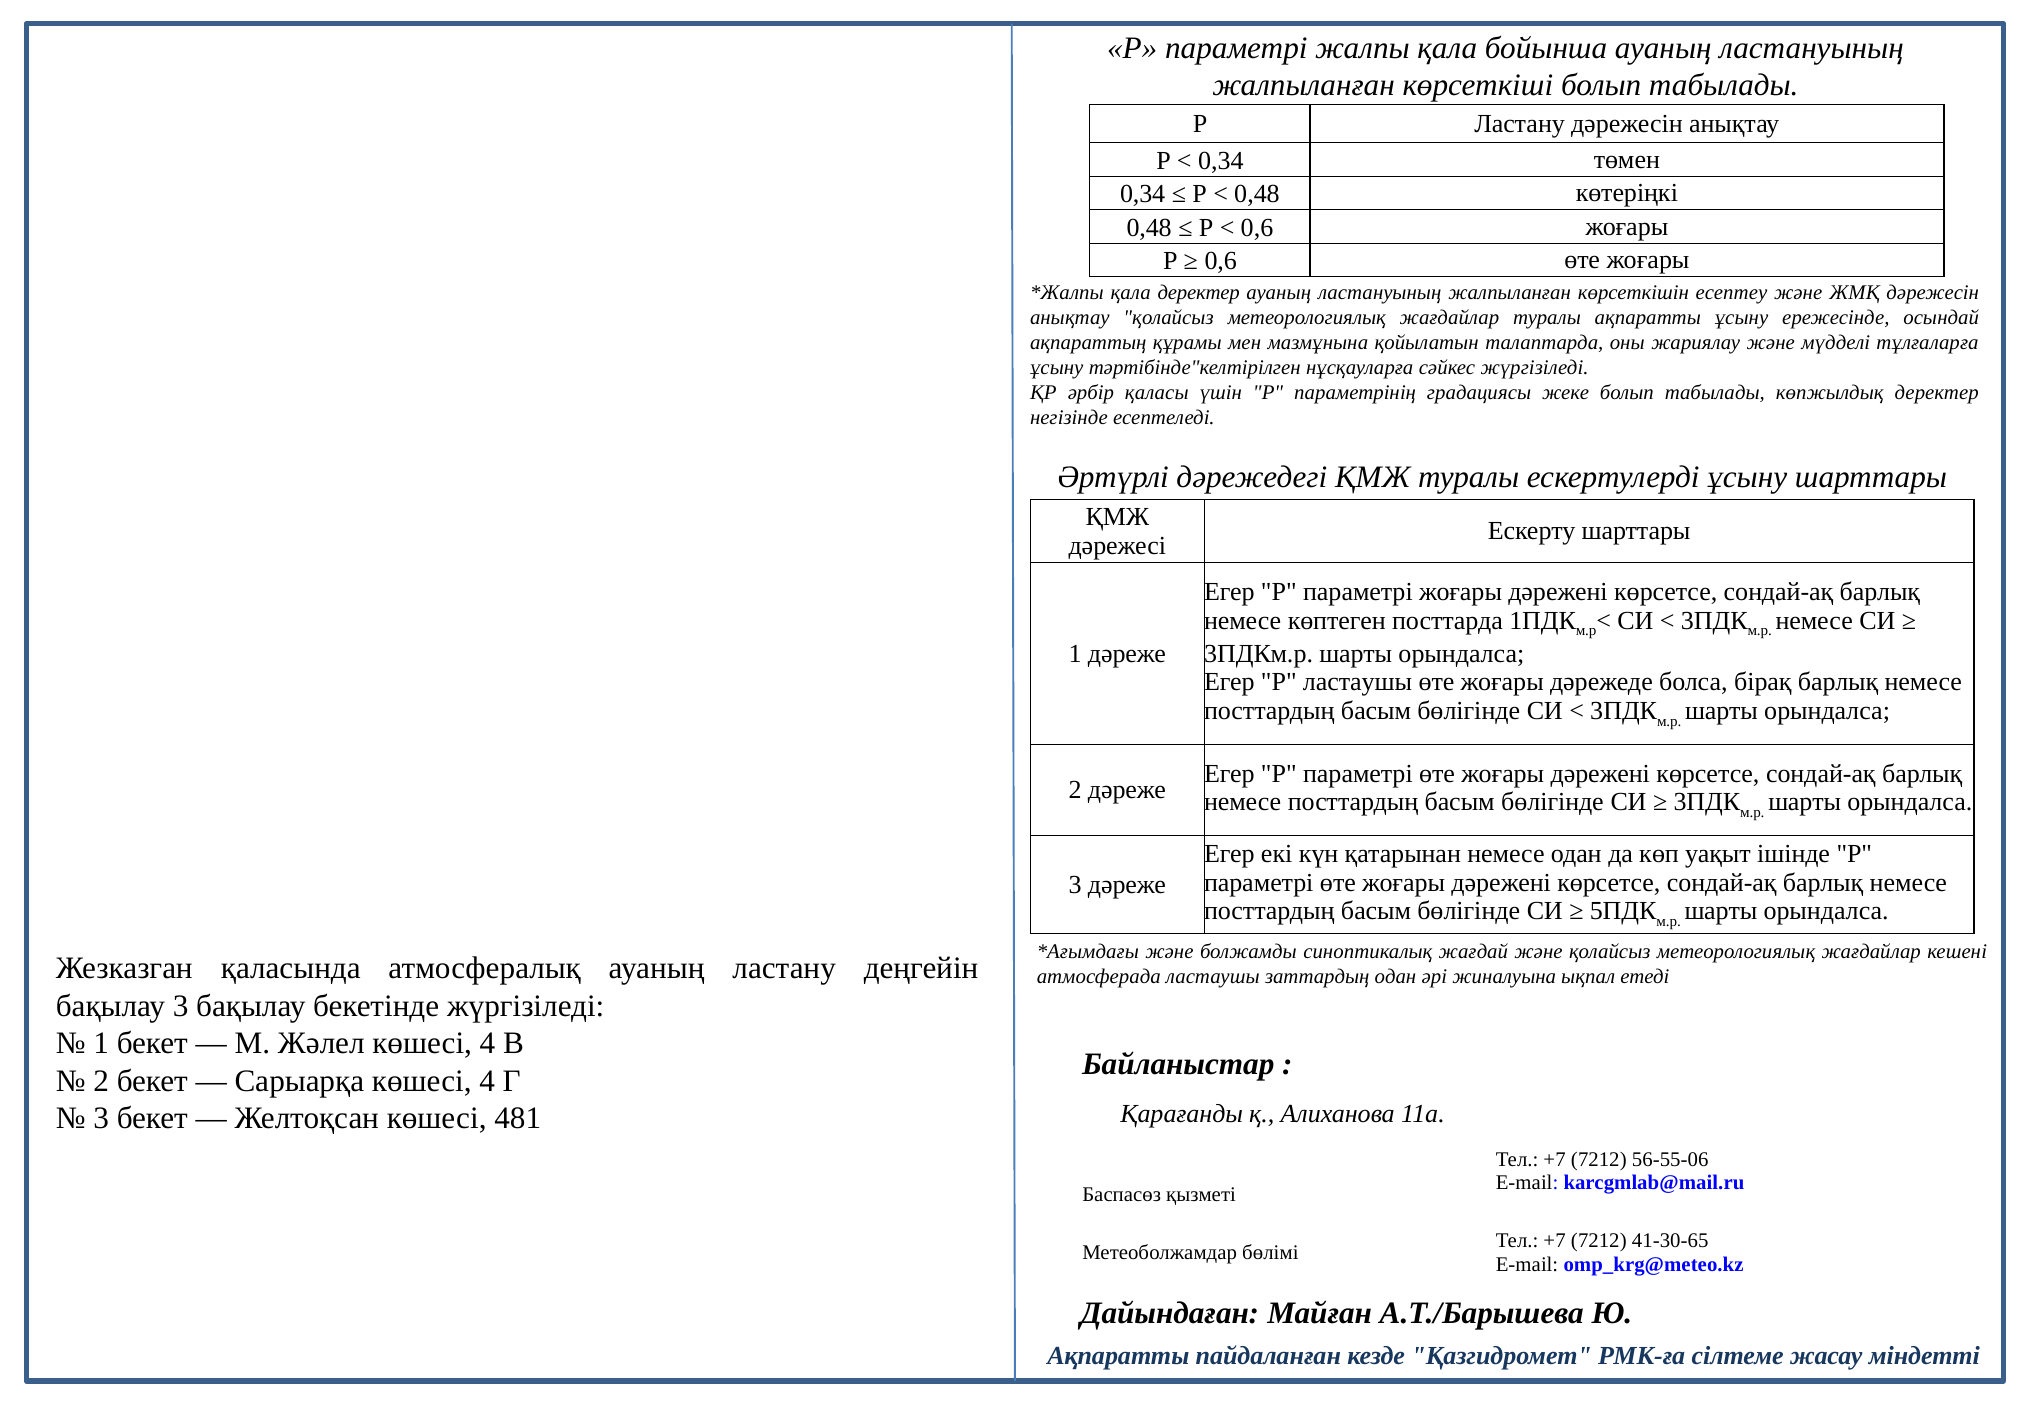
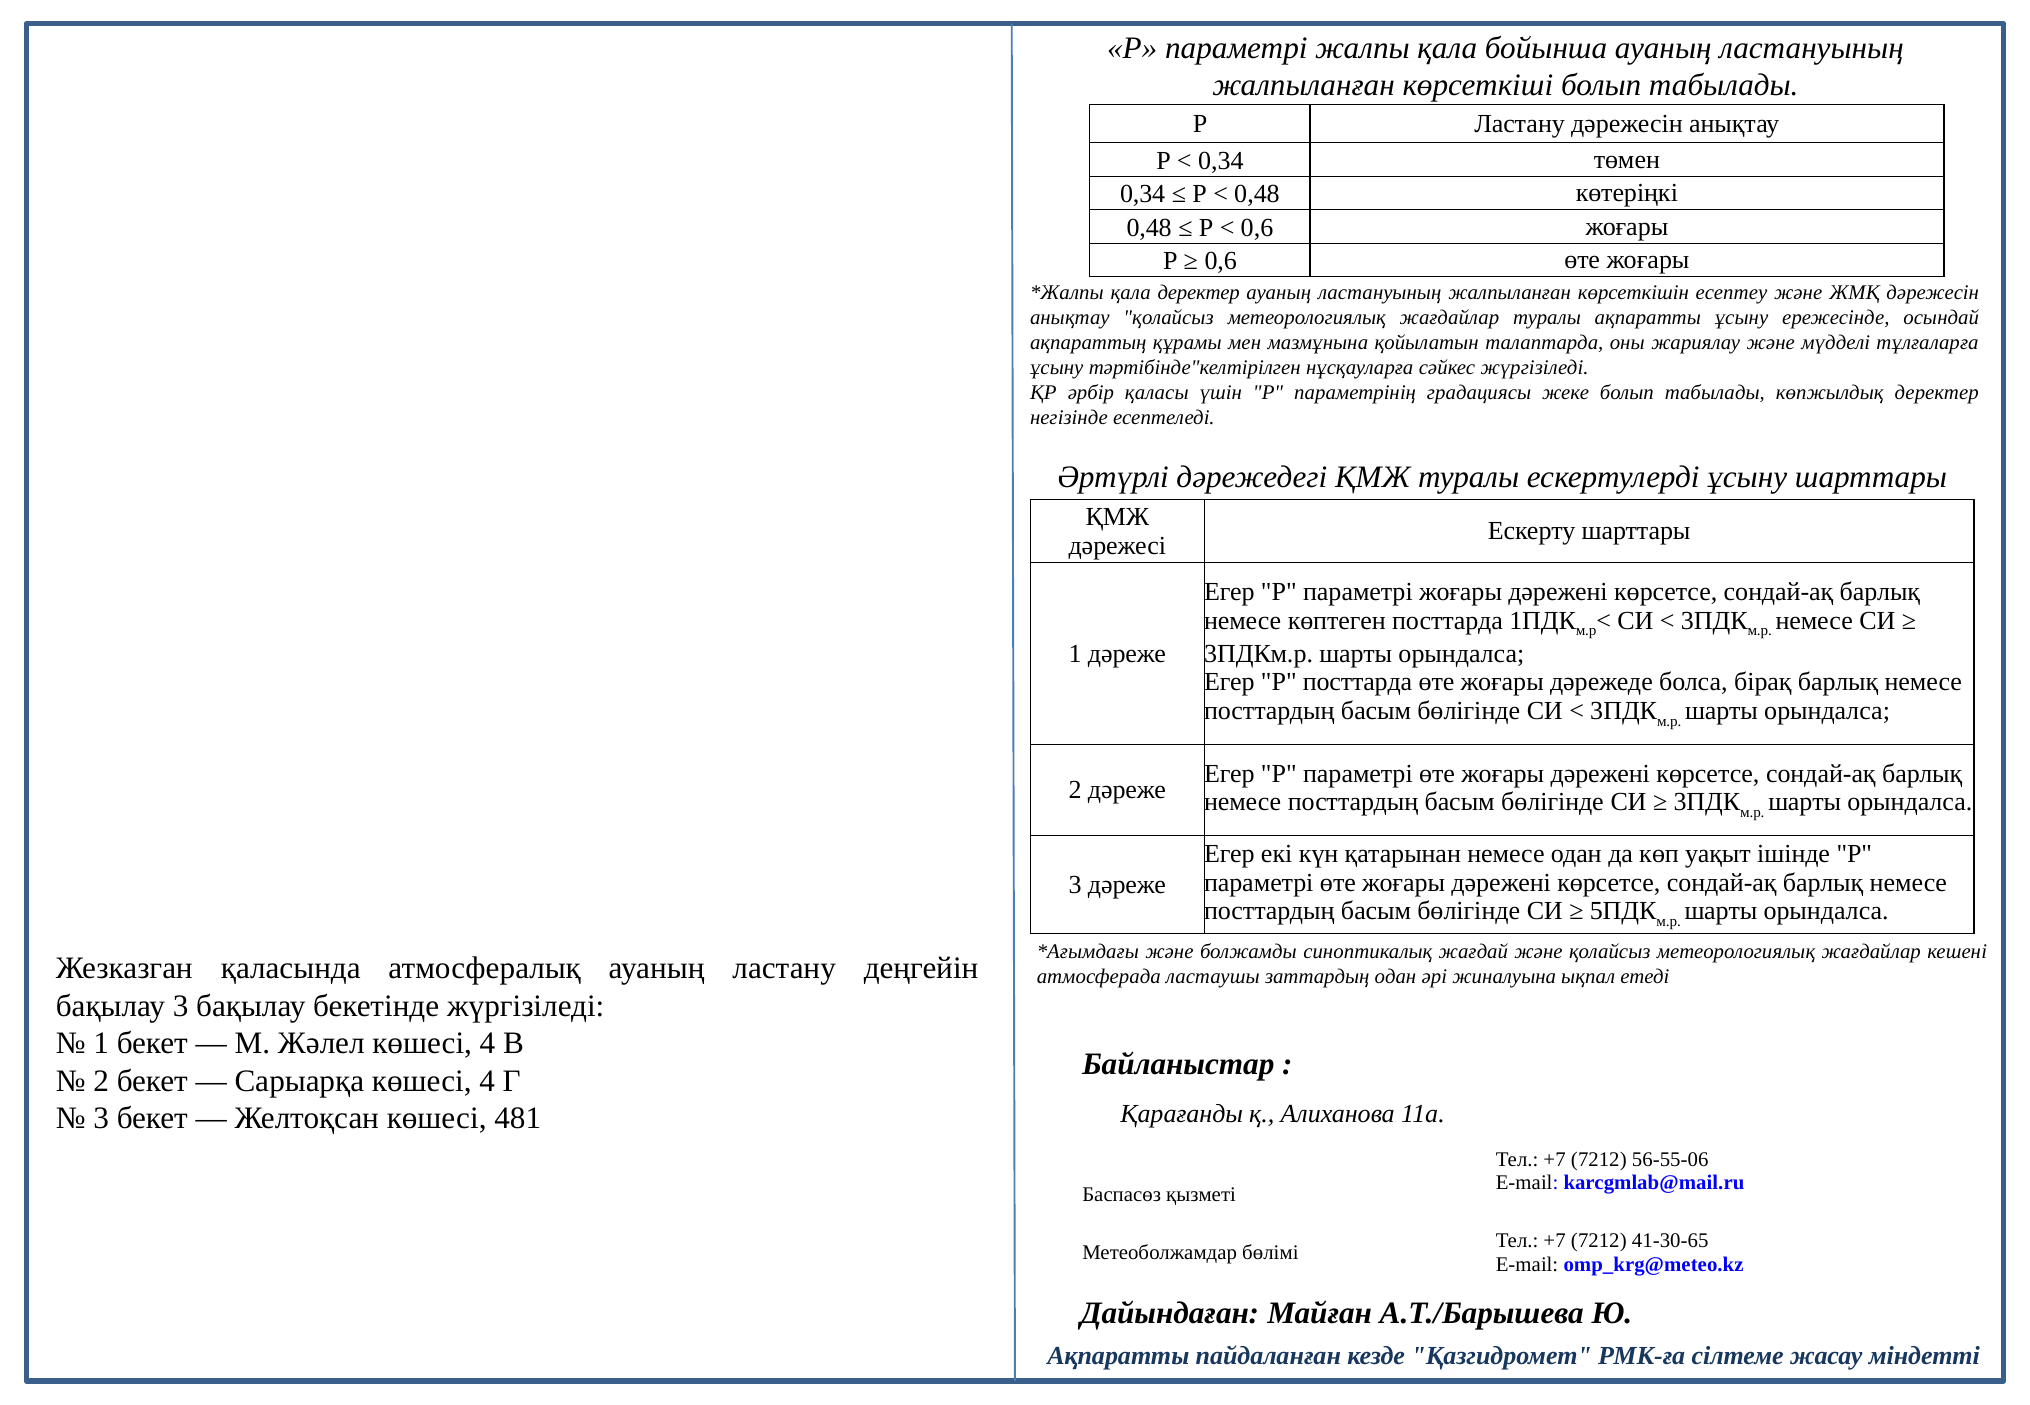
P ластаушы: ластаушы -> посттарда (1358, 682)
